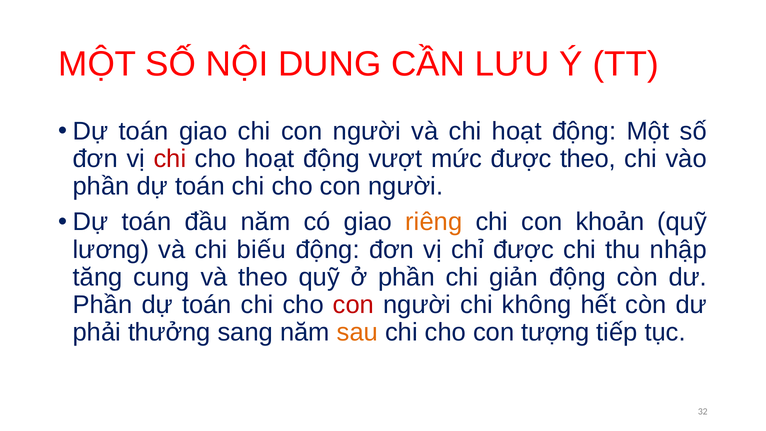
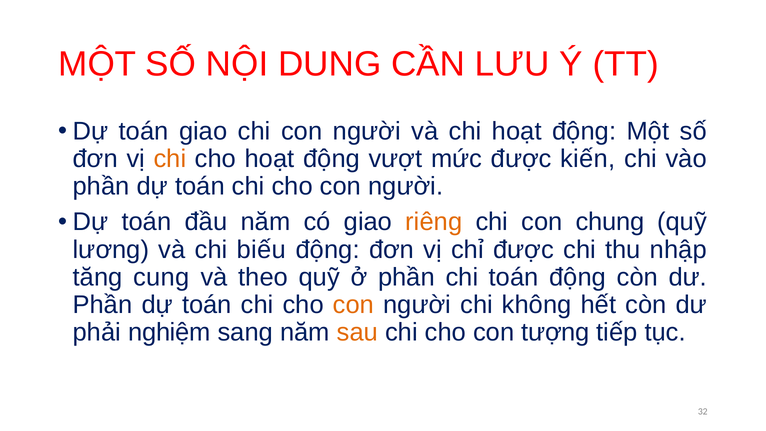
chi colour: red -> orange (170, 159)
được theo: theo -> kiến (588, 159)
khoản: khoản -> chung (610, 222)
chi giản: giản -> toán (514, 277)
con colour: red -> orange (353, 305)
thưởng: thưởng -> nghiệm (169, 332)
